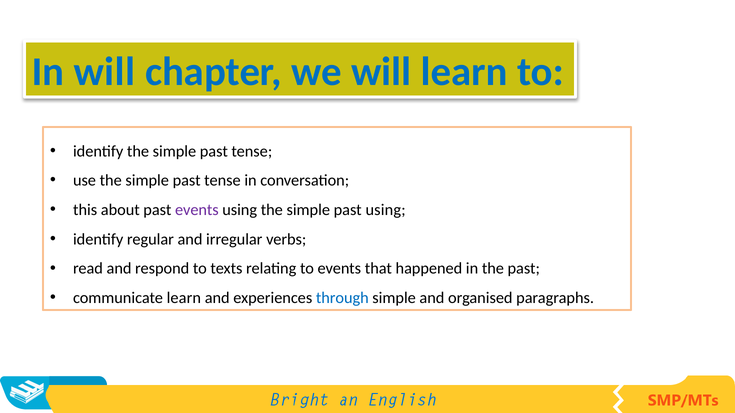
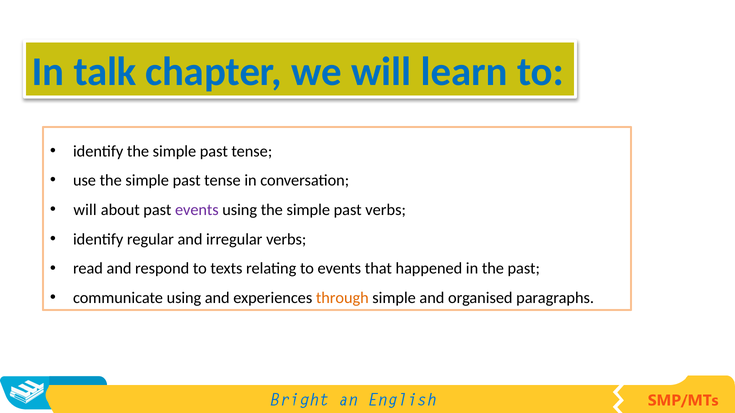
In will: will -> talk (105, 72)
this: this -> will (85, 210)
past using: using -> verbs (386, 210)
communicate learn: learn -> using (184, 298)
through colour: blue -> orange (342, 298)
